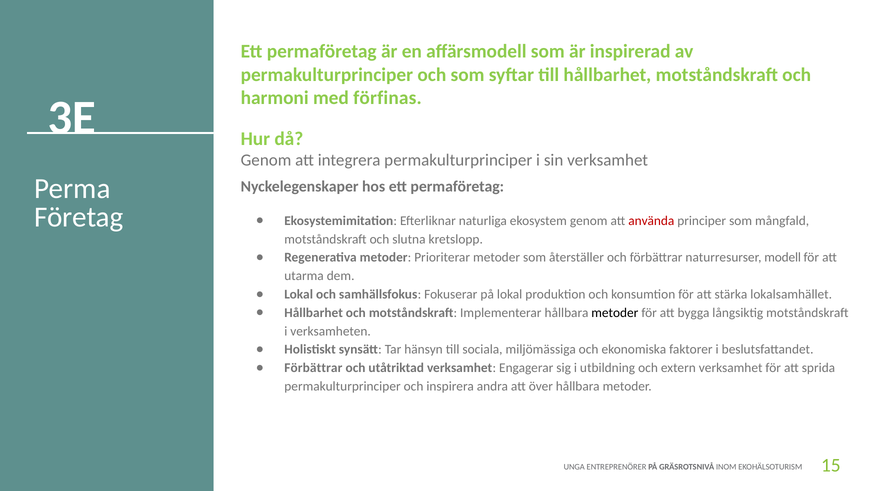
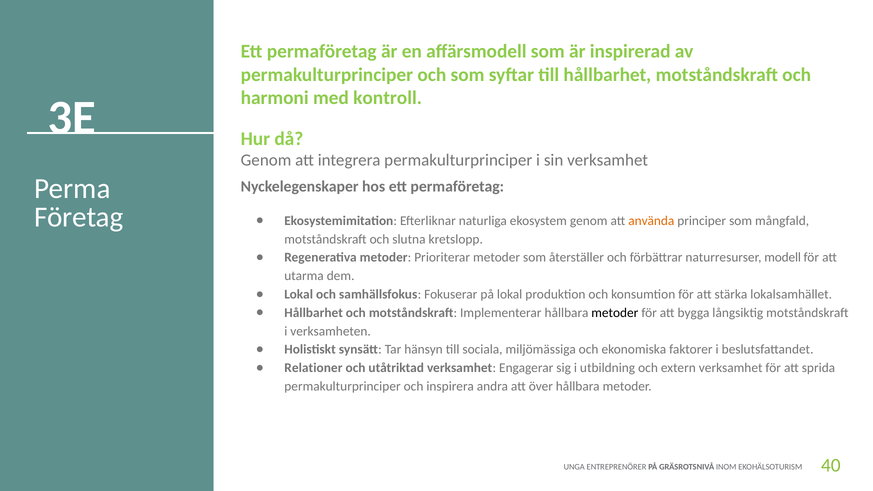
förfinas: förfinas -> kontroll (388, 98)
använda colour: red -> orange (651, 221)
Förbättrar: Förbättrar -> Relationer (313, 368)
15: 15 -> 40 (831, 465)
